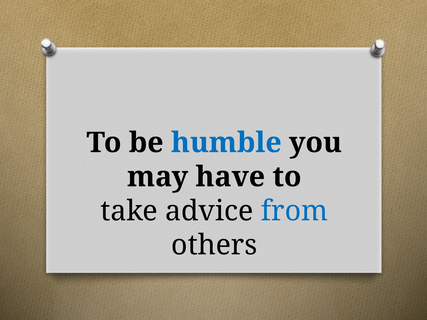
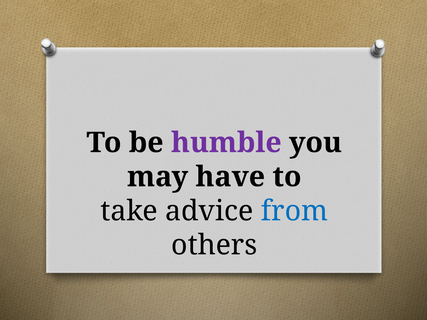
humble colour: blue -> purple (226, 143)
